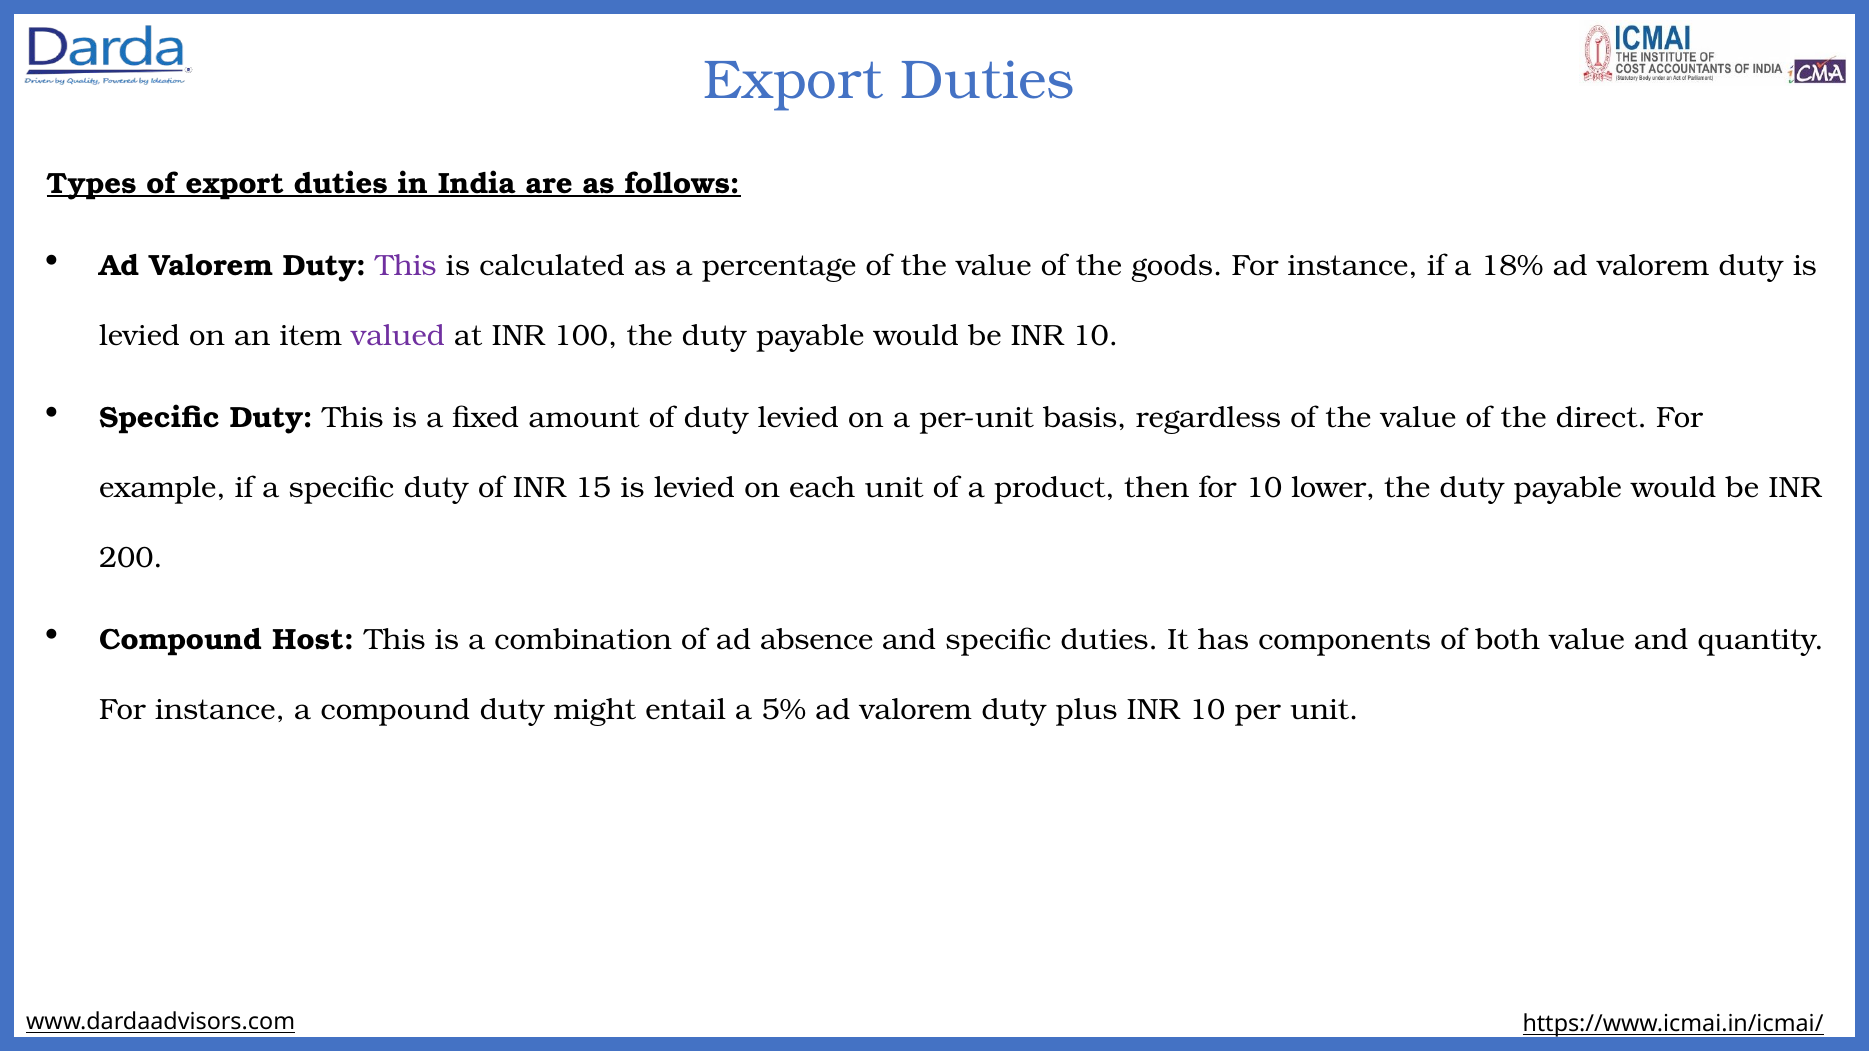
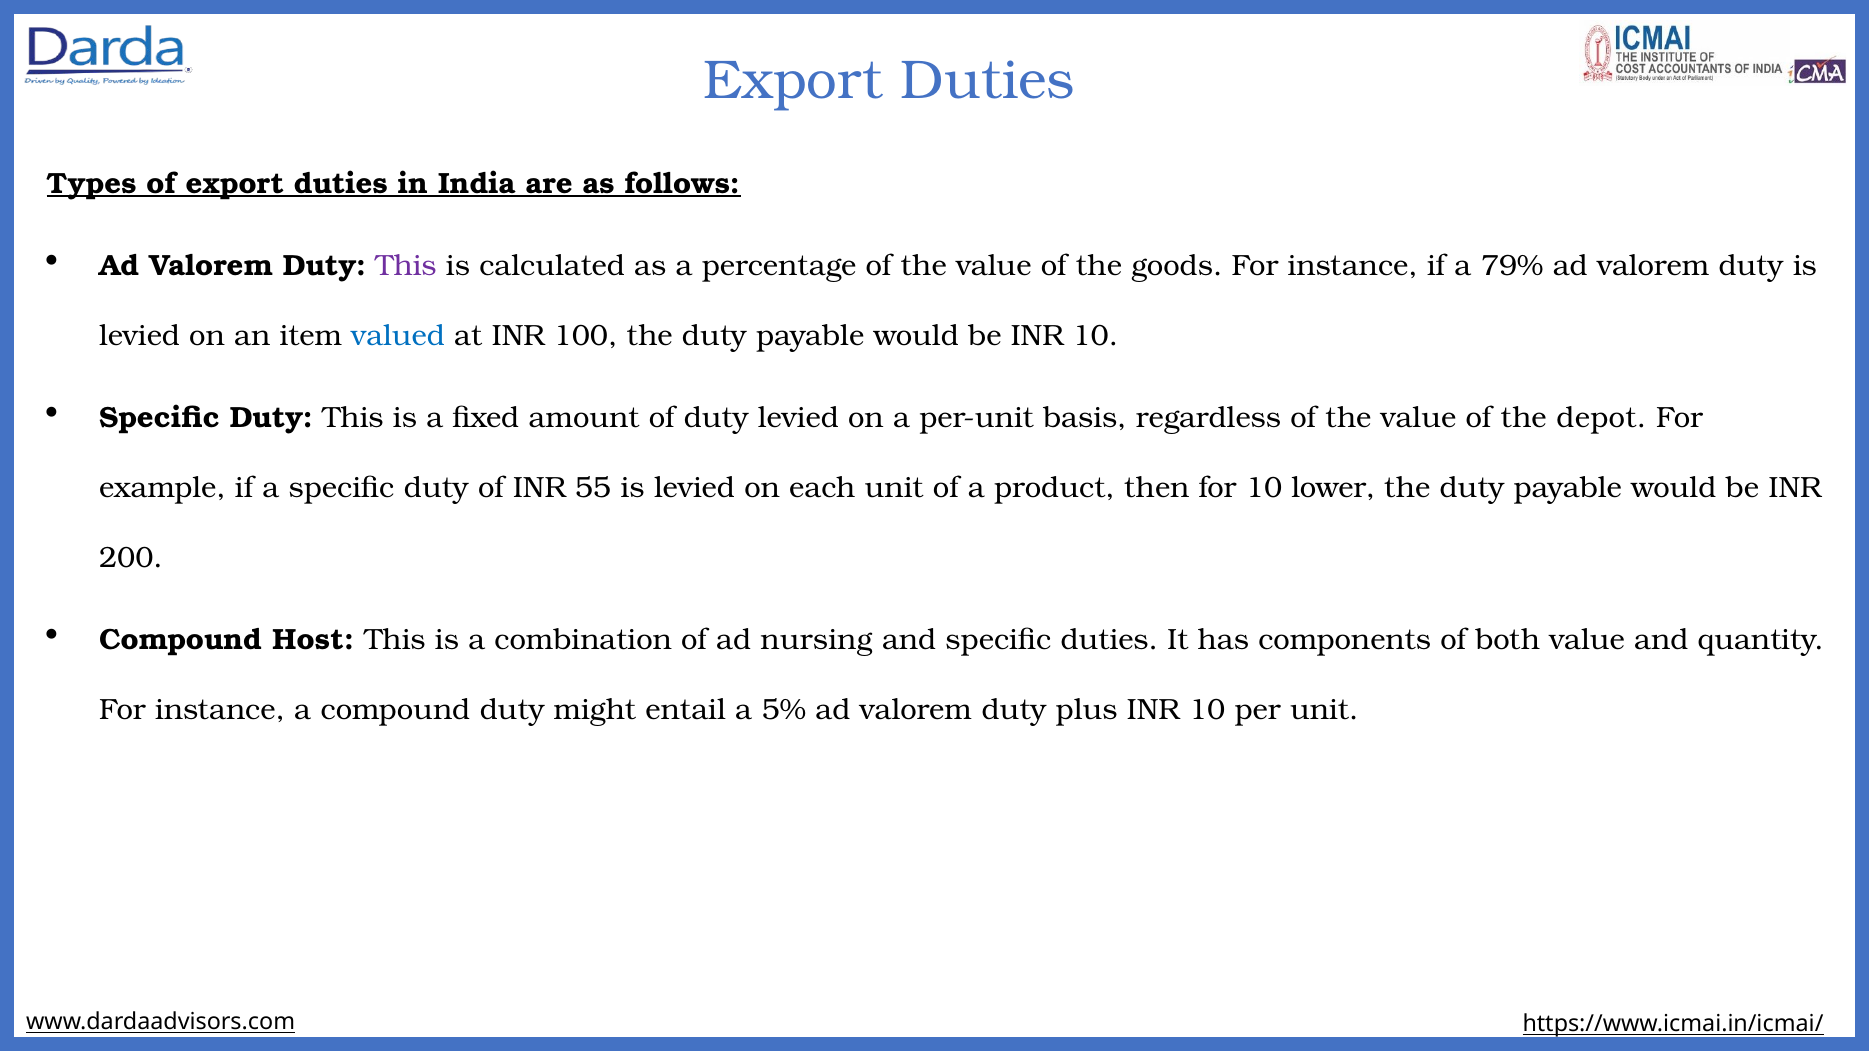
18%: 18% -> 79% (1512, 266)
valued colour: purple -> blue (398, 336)
direct: direct -> depot (1601, 418)
15: 15 -> 55 (593, 488)
absence: absence -> nursing (816, 640)
